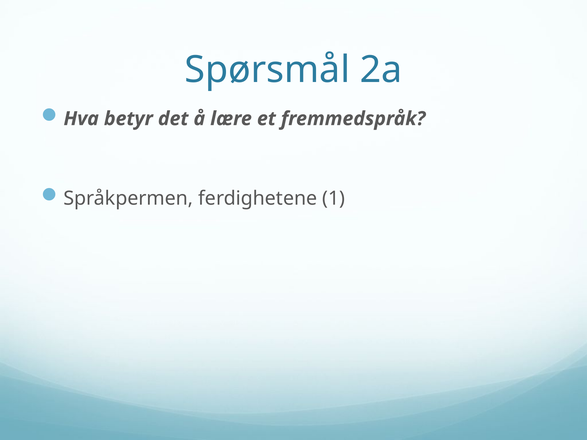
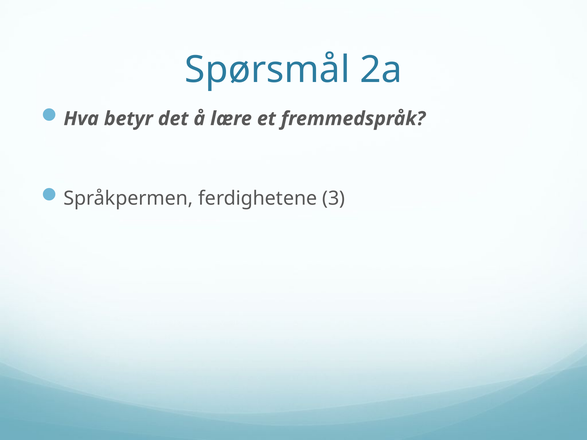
1: 1 -> 3 (334, 198)
